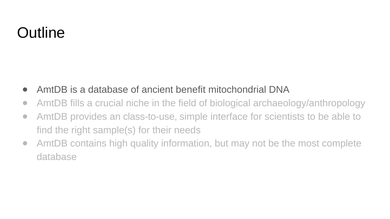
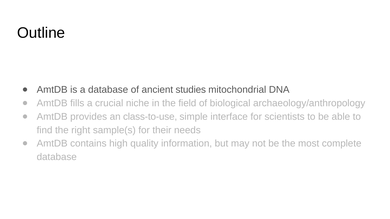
benefit: benefit -> studies (191, 90)
